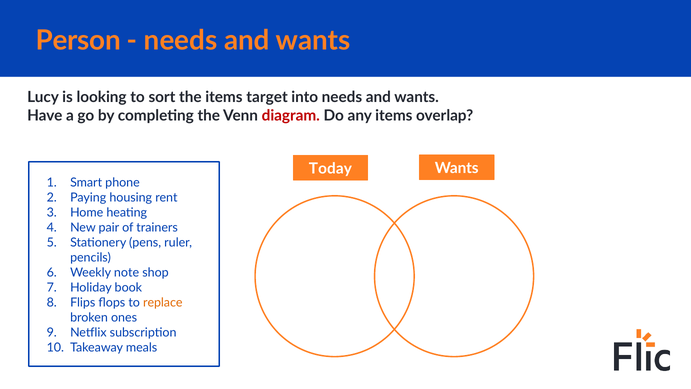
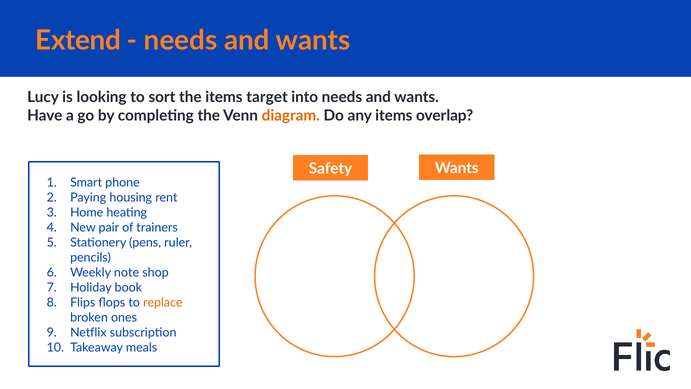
Person: Person -> Extend (78, 41)
diagram colour: red -> orange (291, 116)
Today: Today -> Safety (330, 169)
